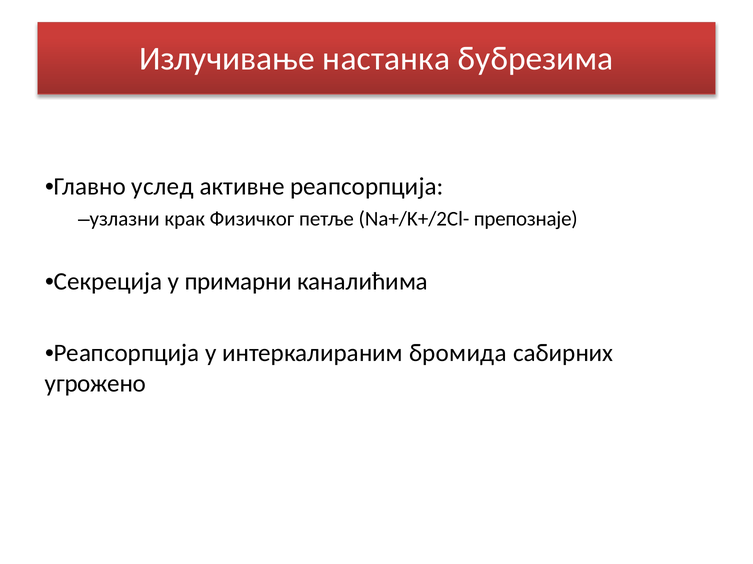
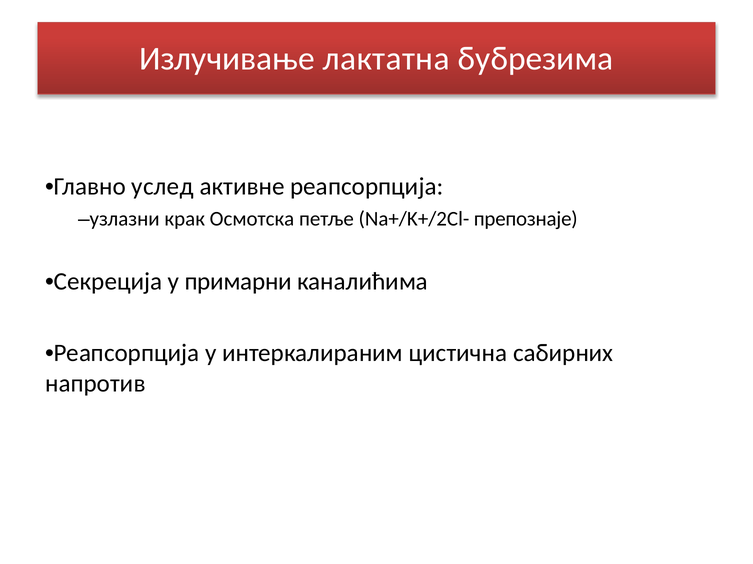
настанка: настанка -> лактатна (386, 59)
Физичког: Физичког -> Осмотска (252, 219)
бромида: бромида -> цистична (458, 353)
угрожено: угрожено -> напротив (95, 384)
